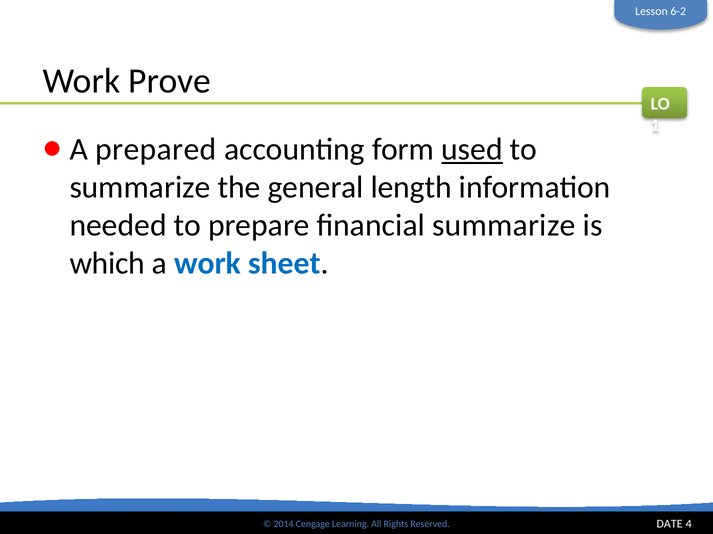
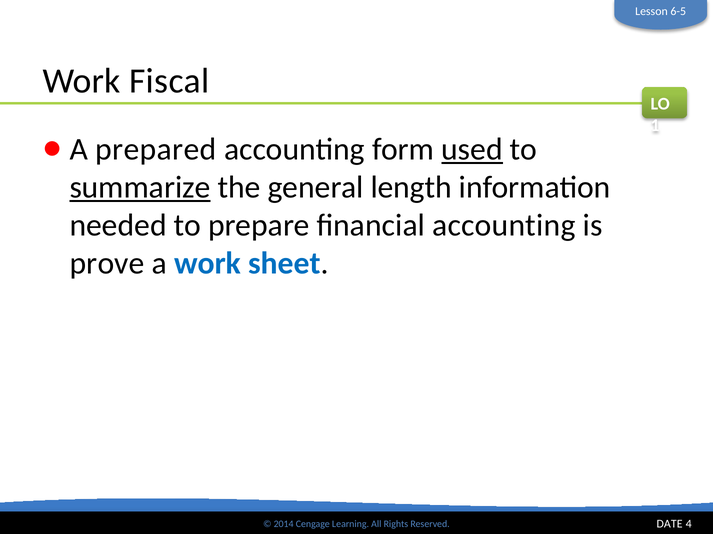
6-2: 6-2 -> 6-5 (678, 11)
Prove: Prove -> Fiscal (169, 81)
summarize underline: none -> present (140, 188)
financial summarize: summarize -> accounting (504, 226)
which: which -> prove (107, 264)
